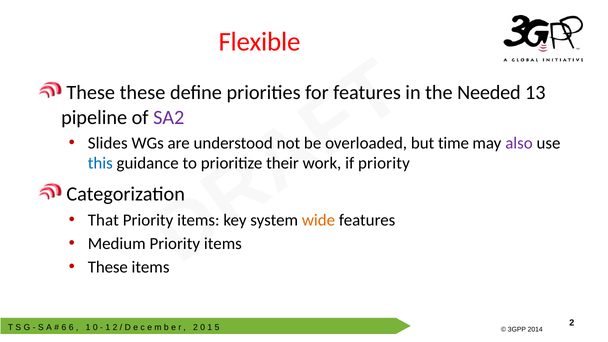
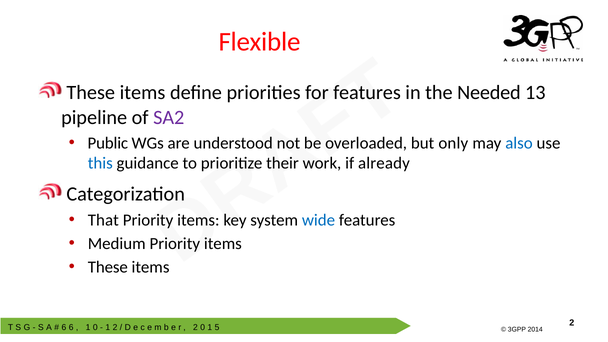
these: these -> items (143, 93)
Slides: Slides -> Public (108, 143)
time: time -> only (453, 143)
also colour: purple -> blue (519, 143)
priority: priority -> already (384, 163)
wide colour: orange -> blue (319, 220)
